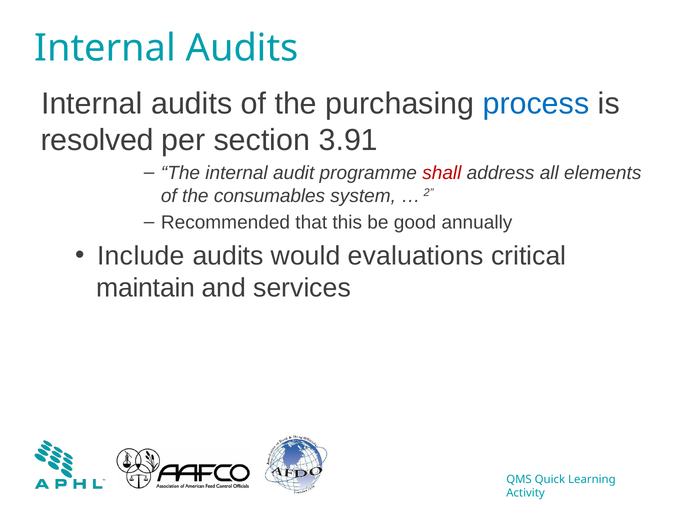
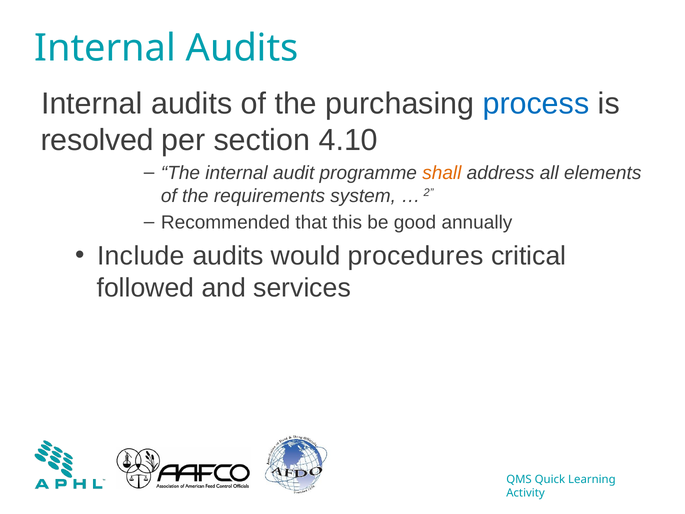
3.91: 3.91 -> 4.10 (348, 140)
shall colour: red -> orange (442, 173)
consumables: consumables -> requirements (269, 196)
evaluations: evaluations -> procedures (416, 256)
maintain: maintain -> followed (146, 288)
